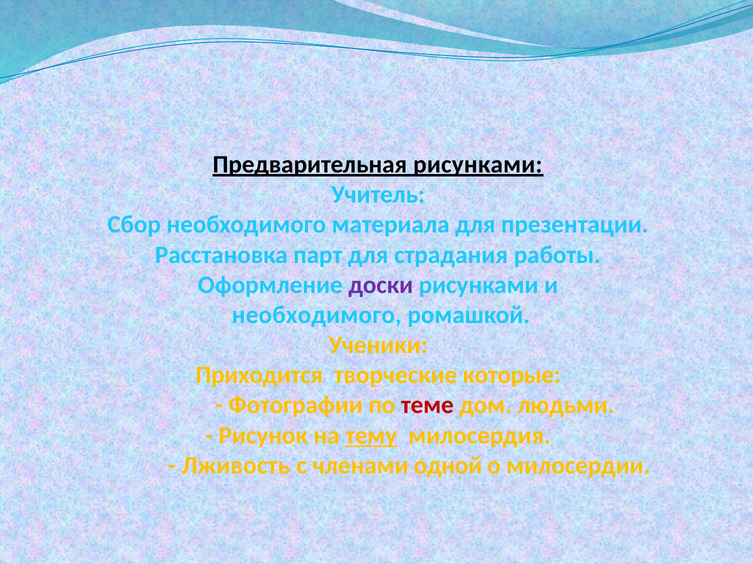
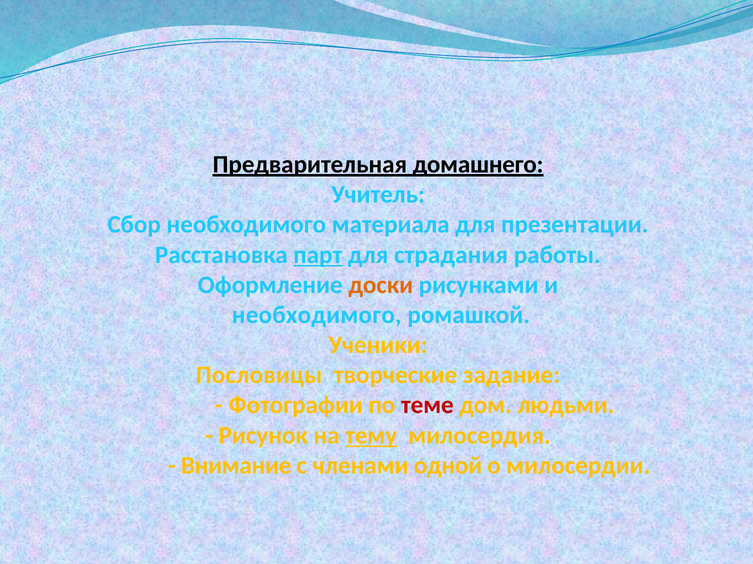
Предварительная рисунками: рисунками -> домашнего (478, 165)
парт underline: none -> present (318, 255)
доски colour: purple -> orange (381, 285)
Приходится: Приходится -> Пословицы (259, 376)
которые: которые -> задание (512, 376)
Лживость: Лживость -> Внимание (236, 466)
